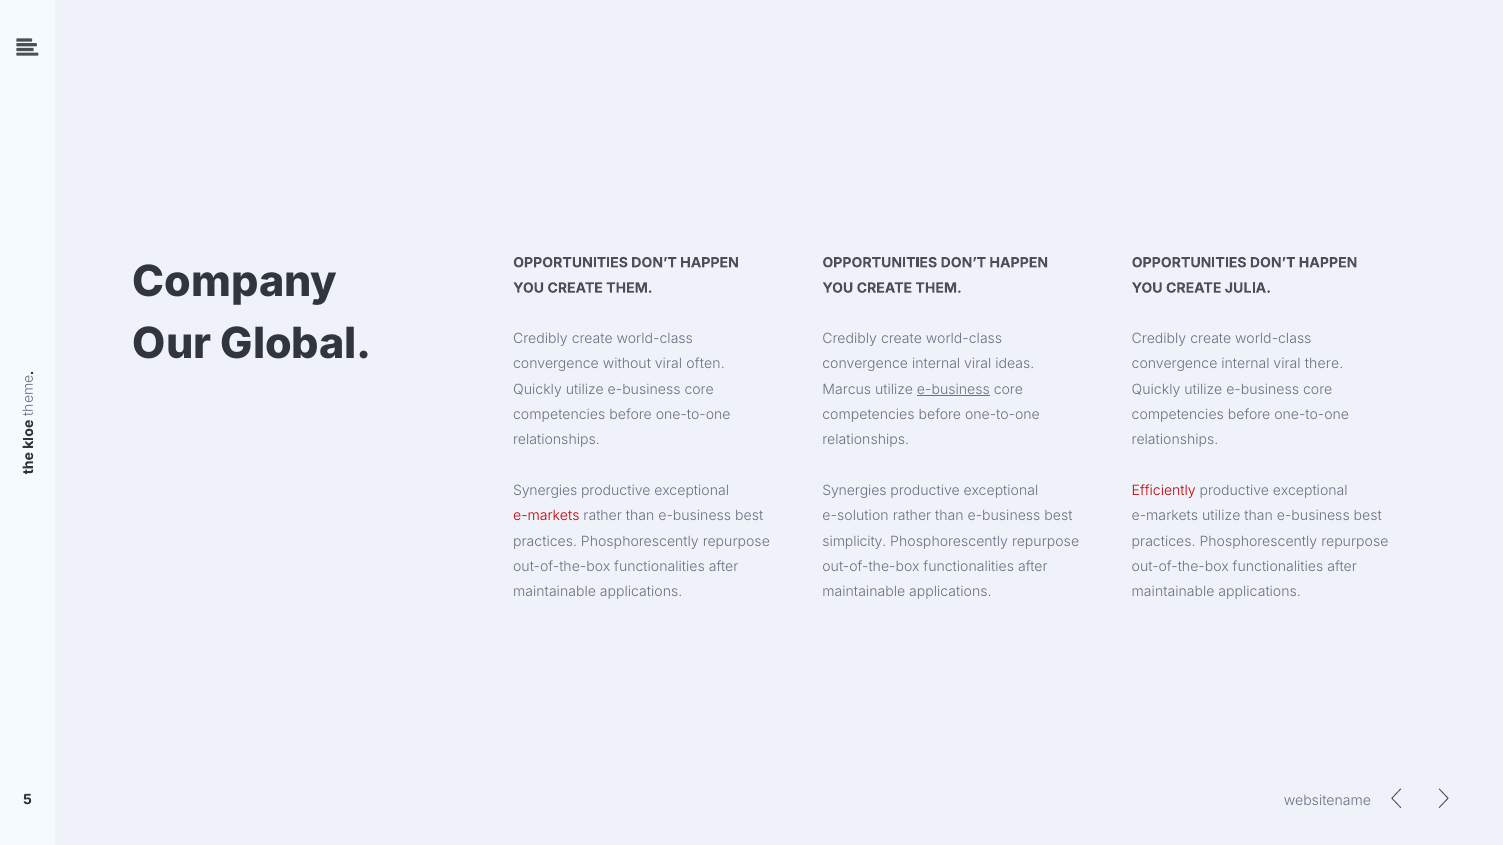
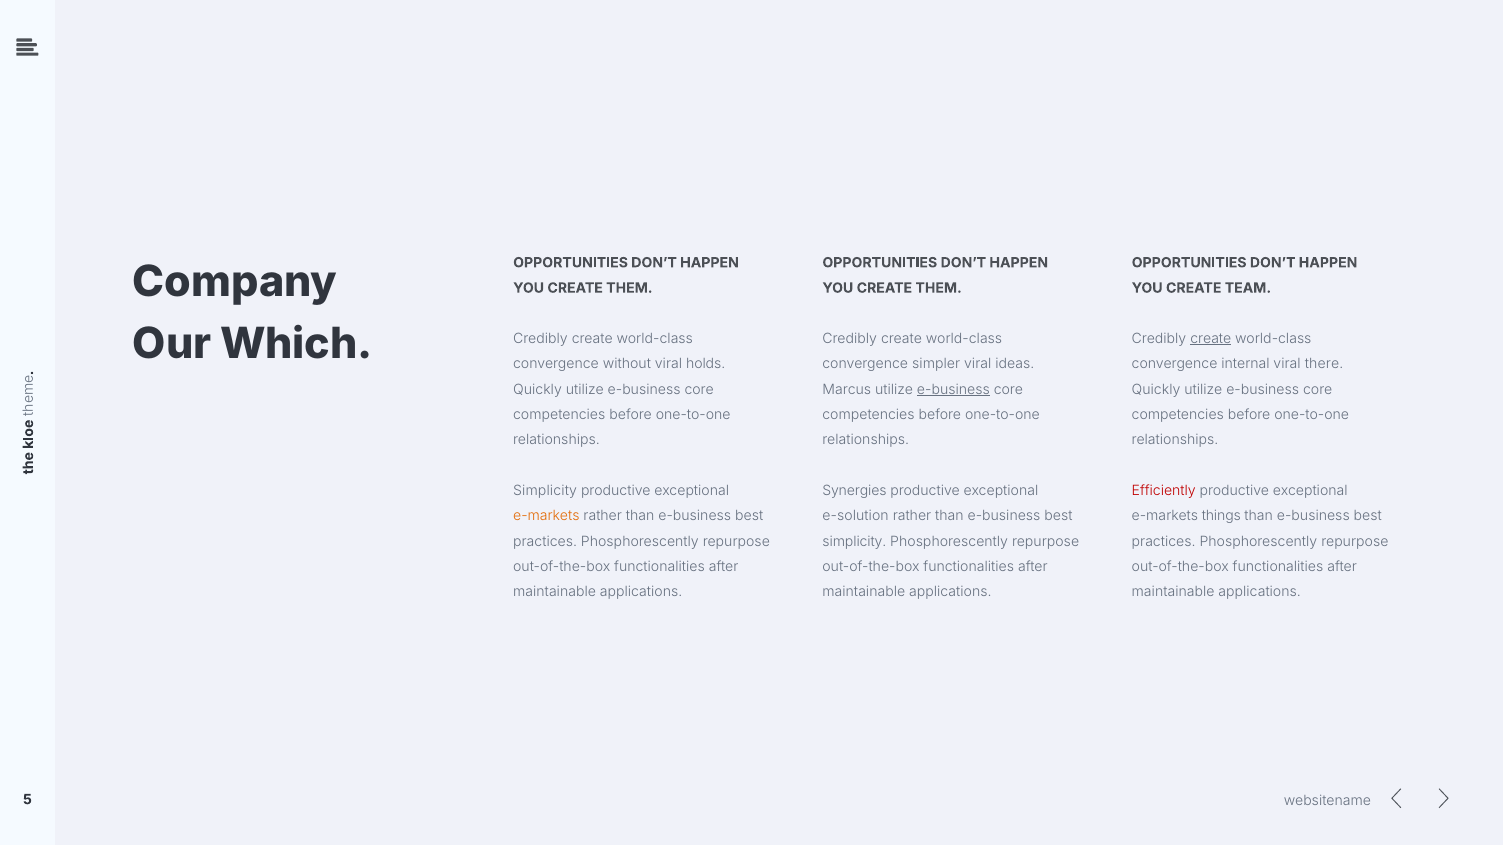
JULIA: JULIA -> TEAM (1248, 288)
Global: Global -> Which (296, 344)
create underline: none -> present (1211, 339)
often: often -> holds (706, 364)
internal: internal -> simpler (936, 364)
Synergies: Synergies -> Simplicity (545, 491)
e-markets colour: red -> orange (546, 516)
e-markets utilize: utilize -> things (1221, 516)
